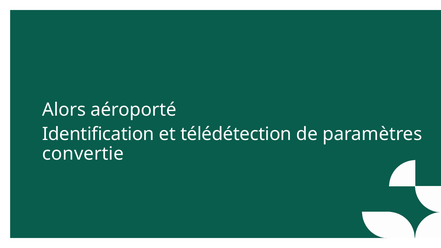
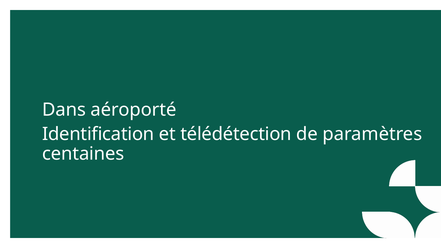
Alors: Alors -> Dans (64, 110)
convertie: convertie -> centaines (83, 154)
